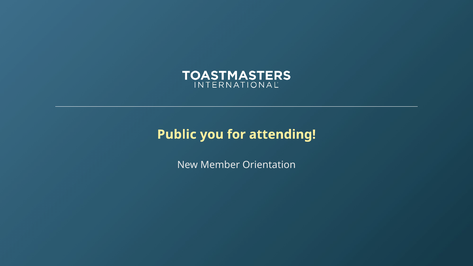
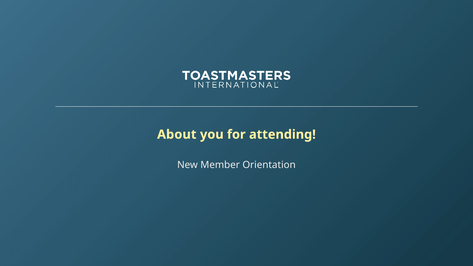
Public: Public -> About (177, 135)
